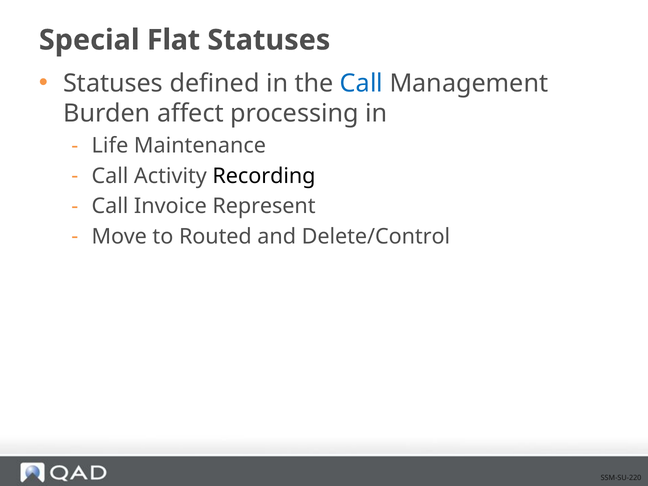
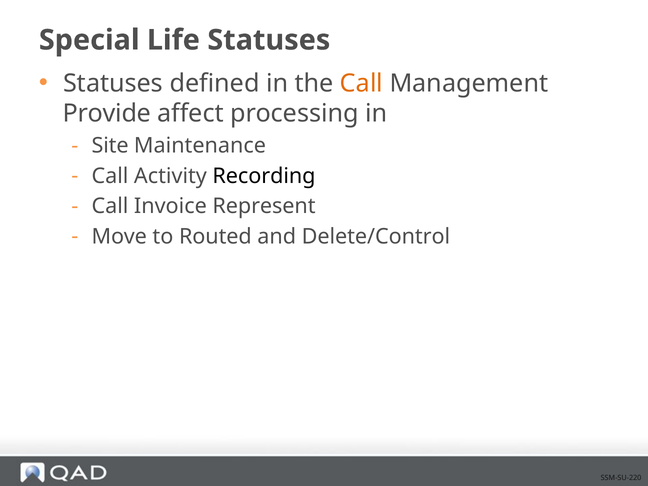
Flat: Flat -> Life (173, 40)
Call colour: blue -> orange (361, 83)
Burden: Burden -> Provide (107, 114)
Life: Life -> Site (110, 146)
